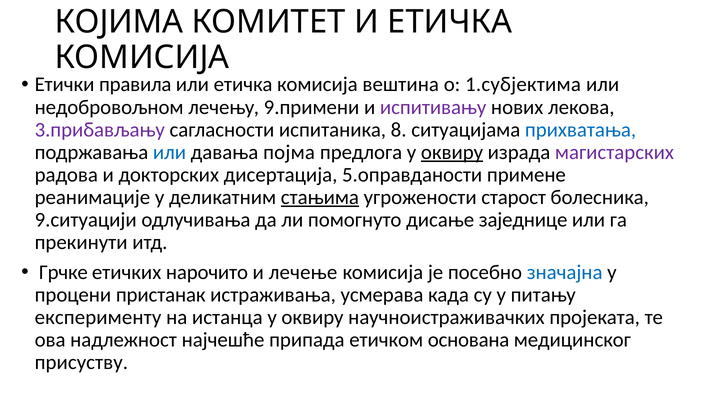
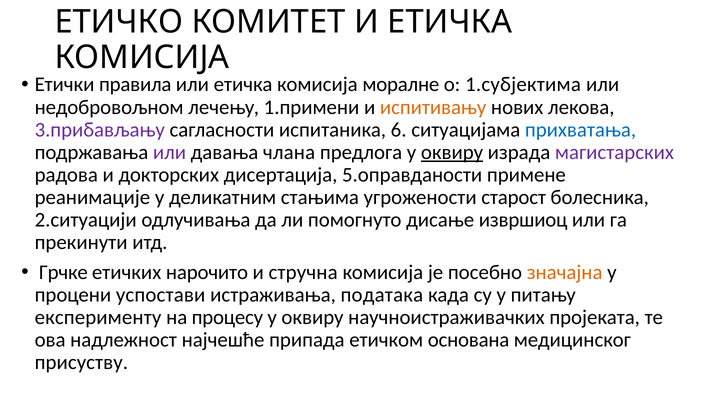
КОЈИМА: КОЈИМА -> ЕТИЧКО (119, 22)
вештина: вештина -> моралне (401, 85)
9.примени: 9.примени -> 1.примени (312, 107)
испитивању colour: purple -> orange (433, 107)
8: 8 -> 6 (399, 130)
или colour: blue -> purple (170, 152)
појма: појма -> члана (289, 152)
стањима underline: present -> none (320, 197)
9.ситуацији: 9.ситуацији -> 2.ситуацији (86, 220)
заједнице: заједнице -> извршиоц (523, 220)
лечење: лечење -> стручна (303, 272)
значајна colour: blue -> orange (565, 272)
пристанак: пристанак -> успостави (161, 295)
усмерава: усмерава -> података (382, 295)
истанца: истанца -> процесу (227, 317)
